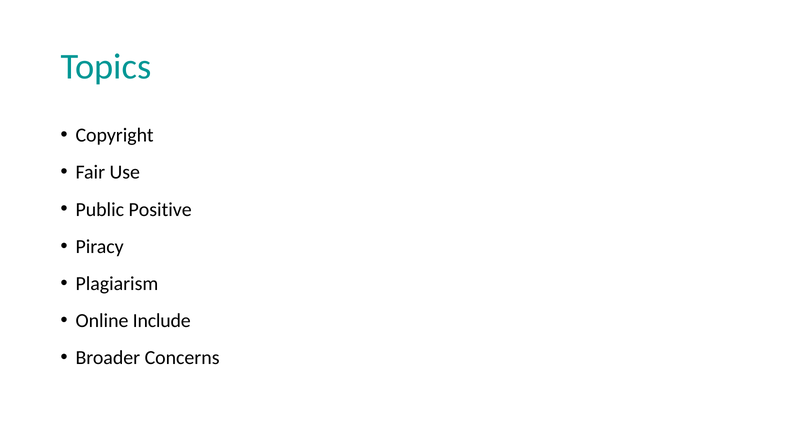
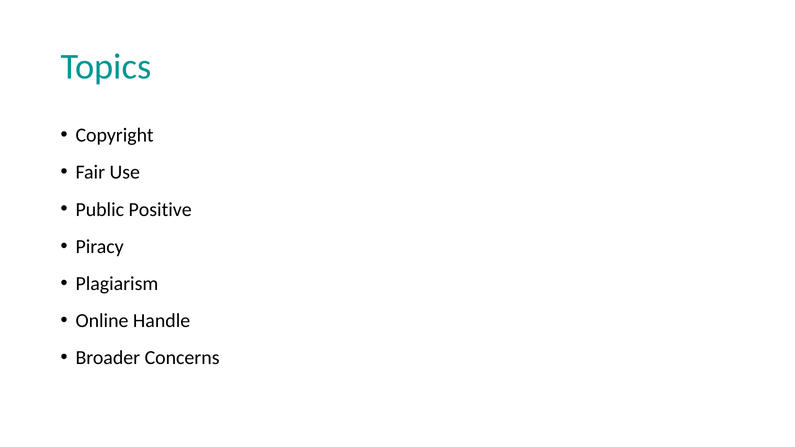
Include: Include -> Handle (162, 321)
